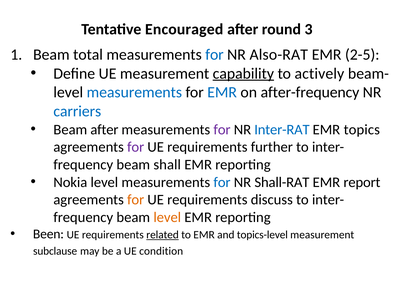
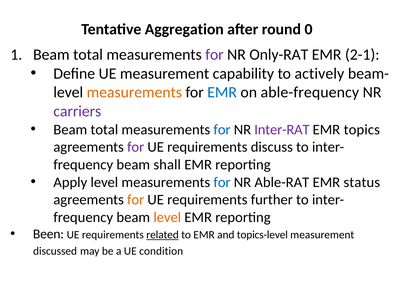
Encouraged: Encouraged -> Aggregation (184, 29)
3: 3 -> 0 (308, 29)
for colour: blue -> purple (214, 55)
Also-RAT: Also-RAT -> Only-RAT (279, 55)
2-5: 2-5 -> 2-1 (362, 55)
capability underline: present -> none (243, 73)
measurements colour: blue -> orange (134, 92)
after-frequency: after-frequency -> able-frequency (310, 92)
carriers colour: blue -> purple (77, 111)
after: after -> total (104, 129)
for colour: purple -> blue (222, 129)
Inter-RAT colour: blue -> purple (282, 129)
further: further -> discuss (272, 147)
Nokia: Nokia -> Apply (70, 182)
Shall-RAT: Shall-RAT -> Able-RAT (282, 182)
report: report -> status (362, 182)
discuss: discuss -> further (272, 200)
subclause: subclause -> discussed (55, 251)
